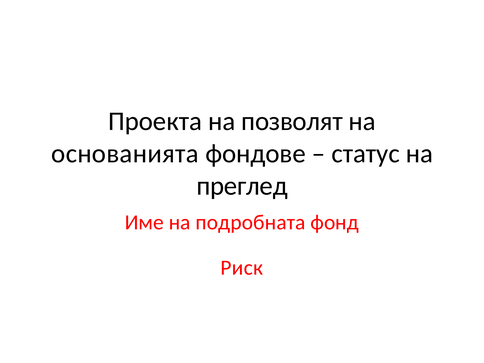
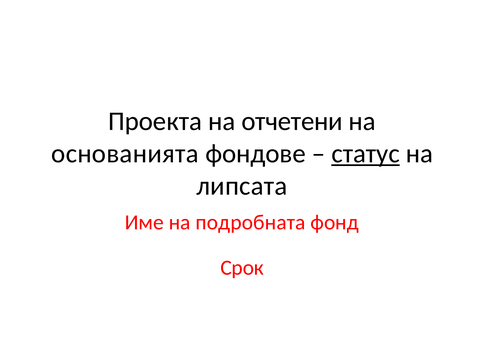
позволят: позволят -> отчетени (292, 121)
статус underline: none -> present (366, 154)
преглед: преглед -> липсата (242, 186)
Риск: Риск -> Срок (242, 268)
